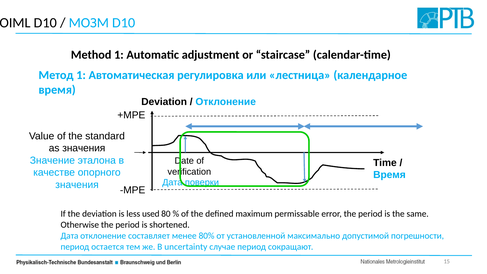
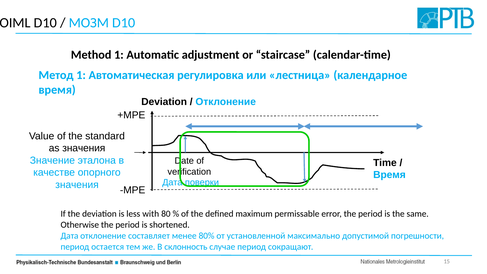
used: used -> with (151, 214)
uncertainty: uncertainty -> склонность (186, 247)
